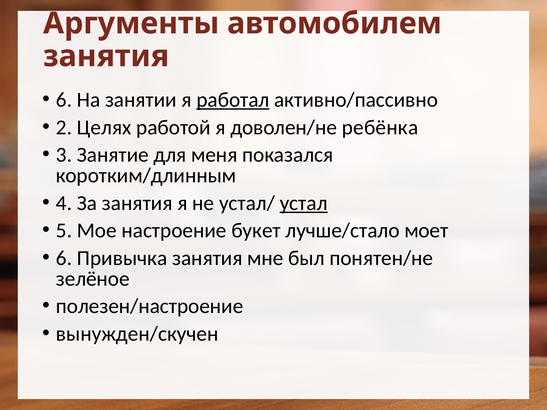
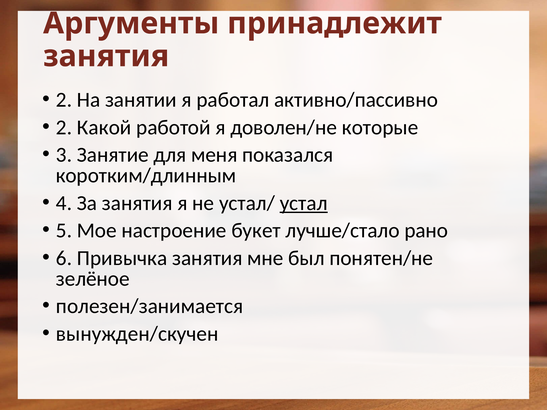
автомобилем: автомобилем -> принадлежит (334, 23)
6: 6 -> 2 (64, 100)
работал underline: present -> none (233, 100)
Целях: Целях -> Какой (104, 127)
ребёнка: ребёнка -> которые (380, 127)
моет: моет -> рано (426, 231)
полезен/настроение: полезен/настроение -> полезен/занимается (150, 306)
